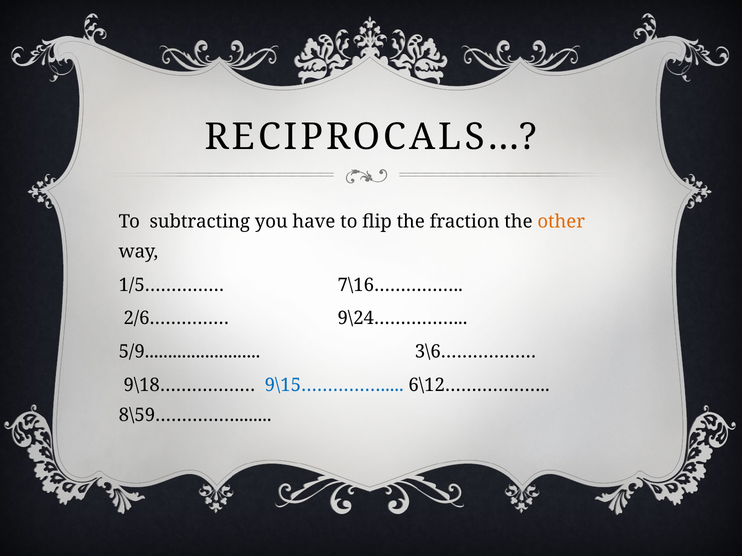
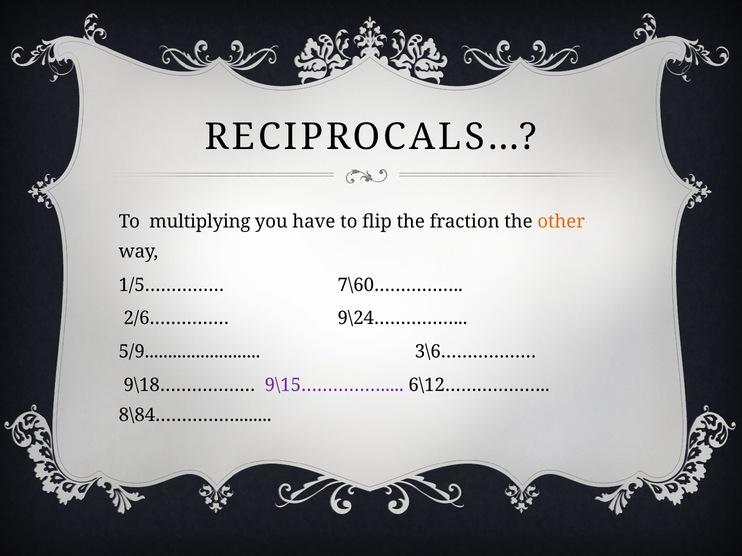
subtracting: subtracting -> multiplying (200, 222)
7\16……………: 7\16…………… -> 7\60…………… (400, 285)
9\15…………… colour: blue -> purple (334, 385)
8\59……………: 8\59…………… -> 8\84…………… (195, 415)
